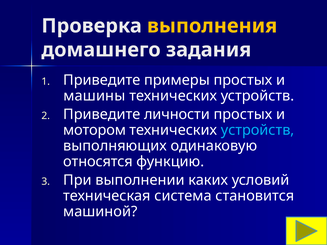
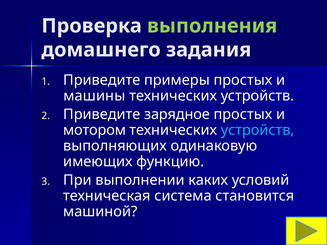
выполнения colour: yellow -> light green (212, 26)
личности: личности -> зарядное (177, 115)
относятся: относятся -> имеющих (98, 162)
